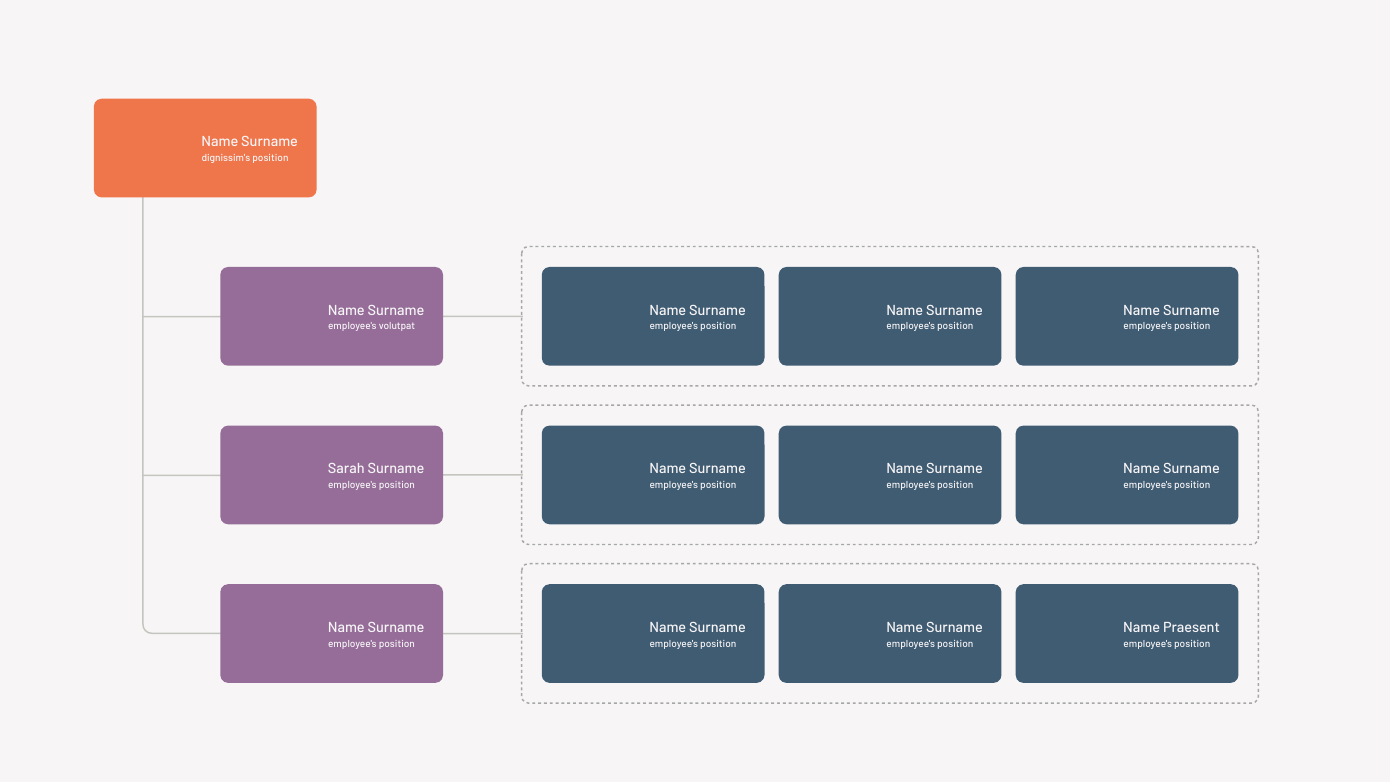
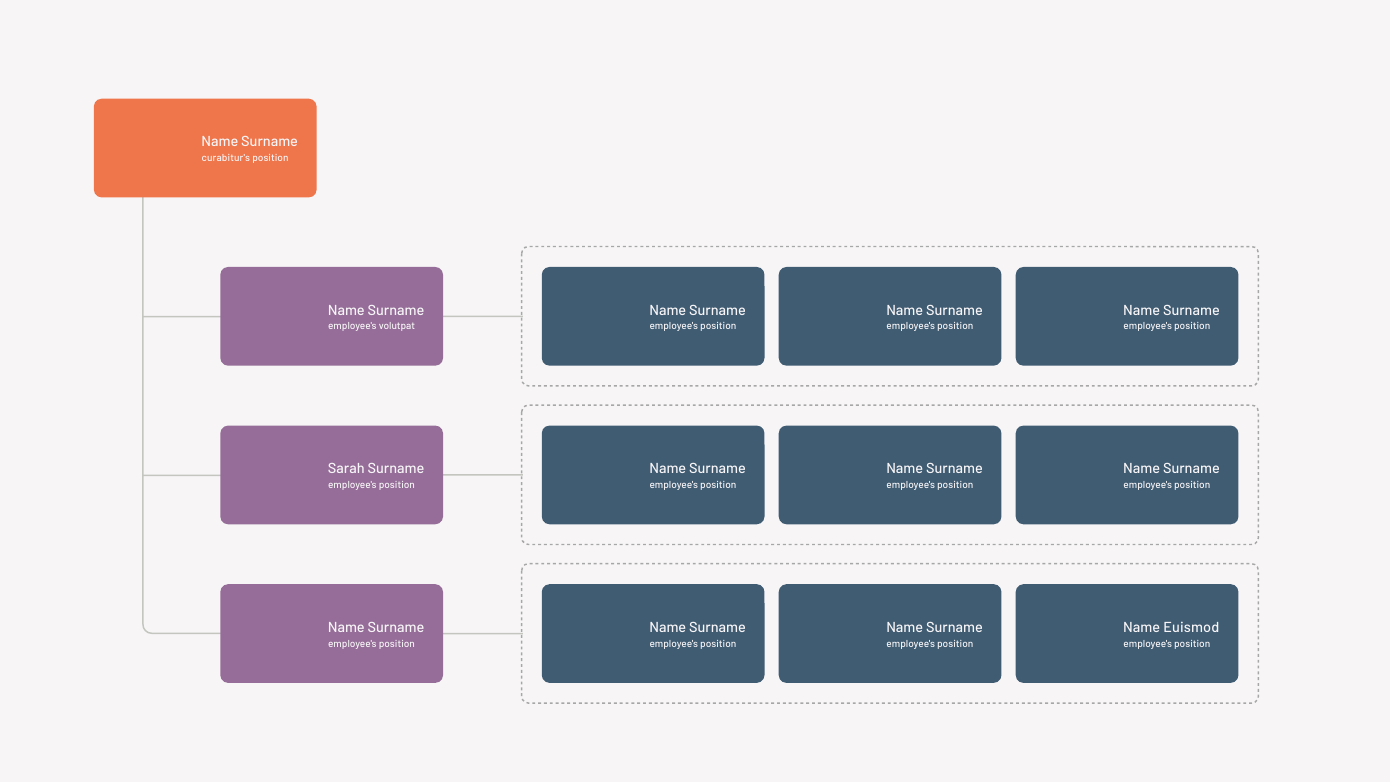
dignissim's: dignissim's -> curabitur's (226, 158)
Praesent: Praesent -> Euismod (1191, 627)
